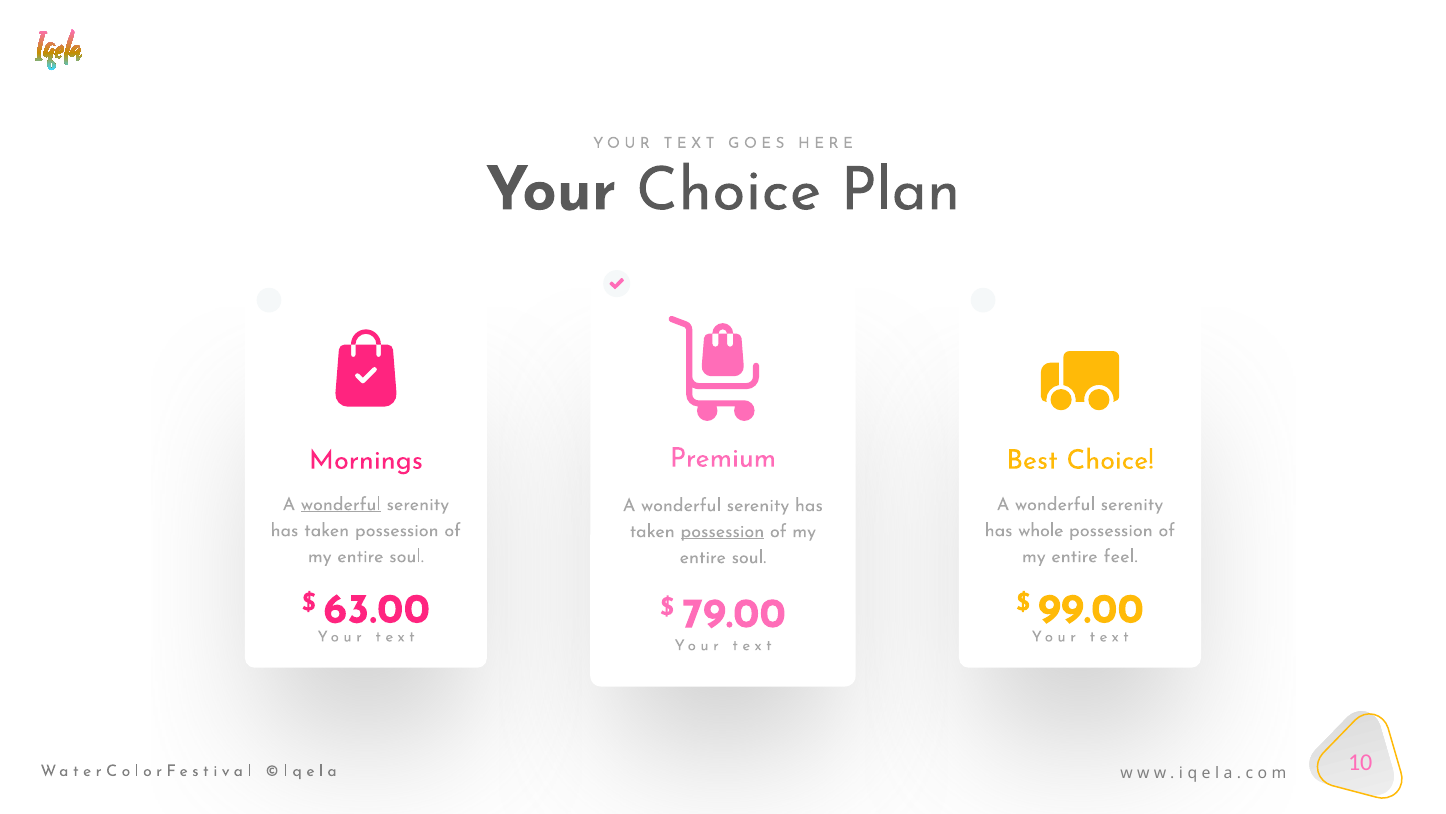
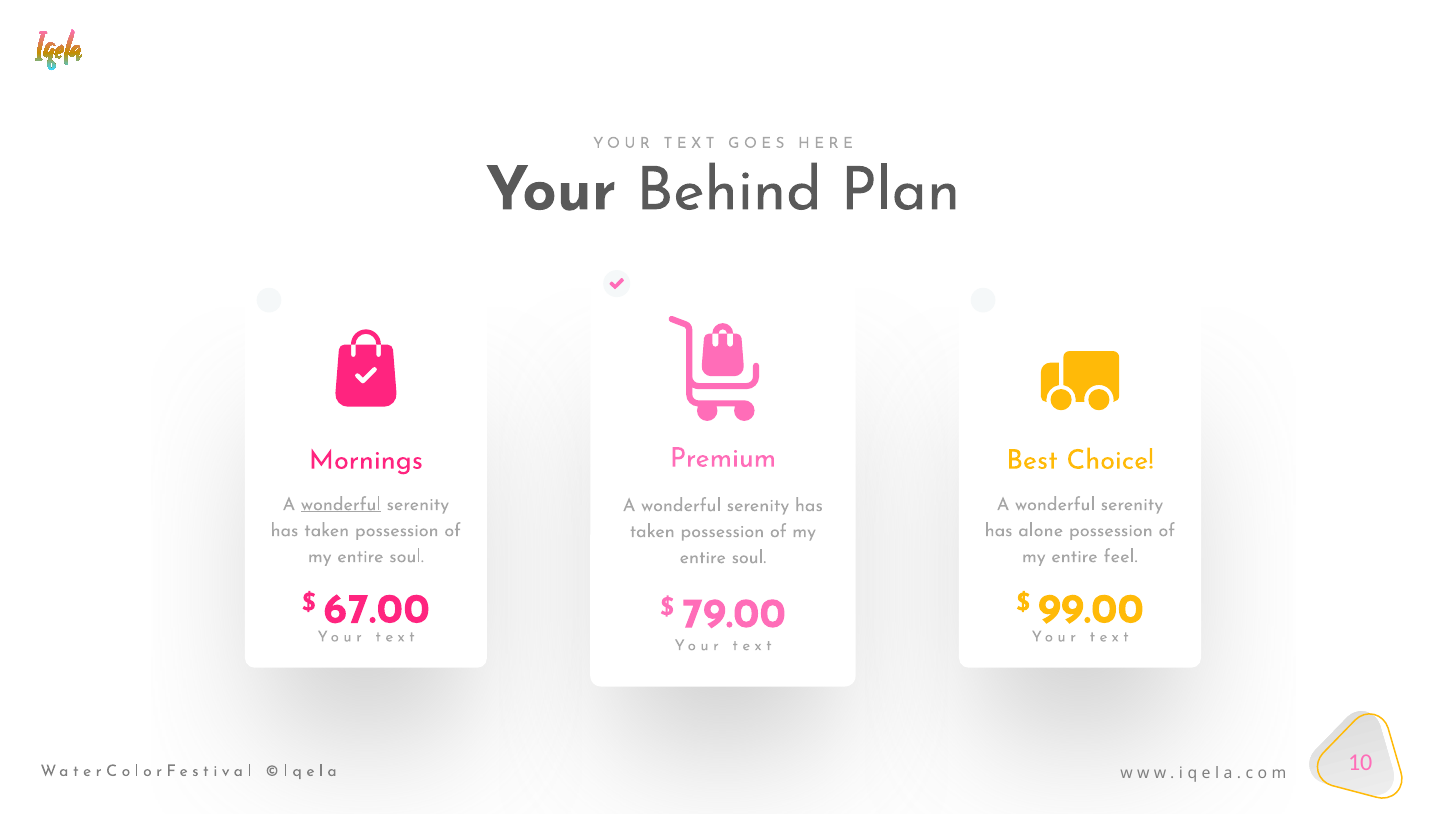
Your Choice: Choice -> Behind (729, 189)
whole: whole -> alone (1041, 530)
possession underline: present -> none (722, 531)
63.00: 63.00 -> 67.00 (377, 609)
